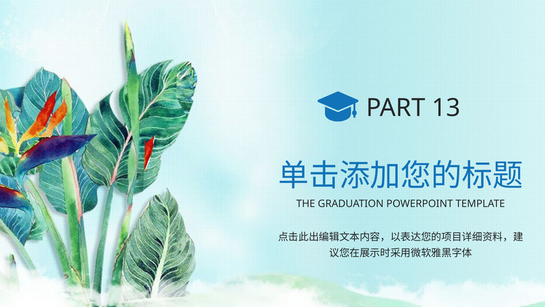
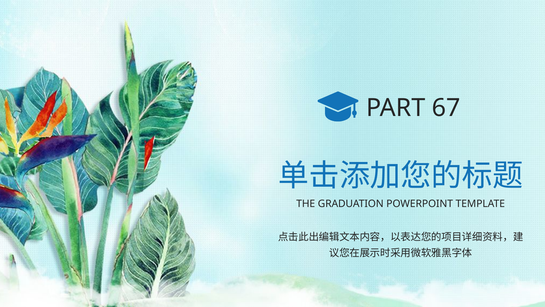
13: 13 -> 67 (446, 108)
